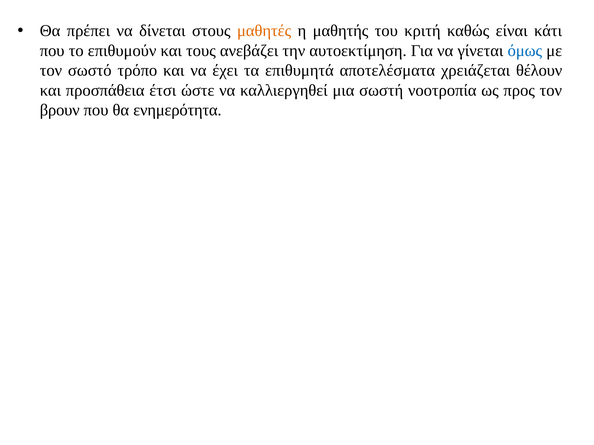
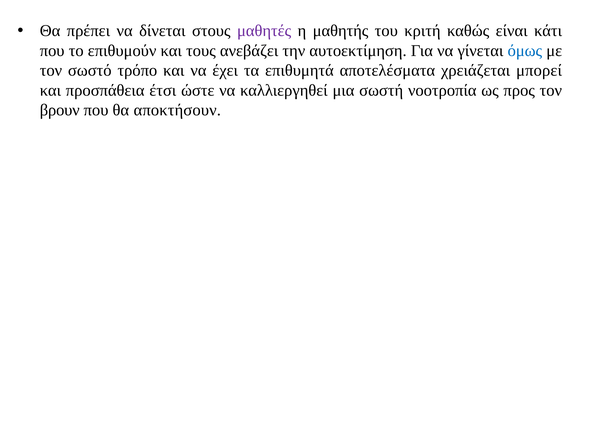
μαθητές colour: orange -> purple (264, 31)
θέλουν: θέλουν -> μπορεί (539, 71)
ενημερότητα: ενημερότητα -> αποκτήσουν (177, 110)
